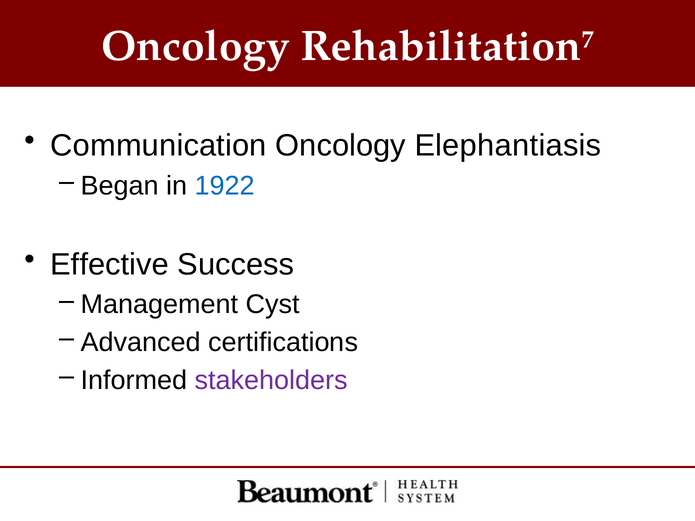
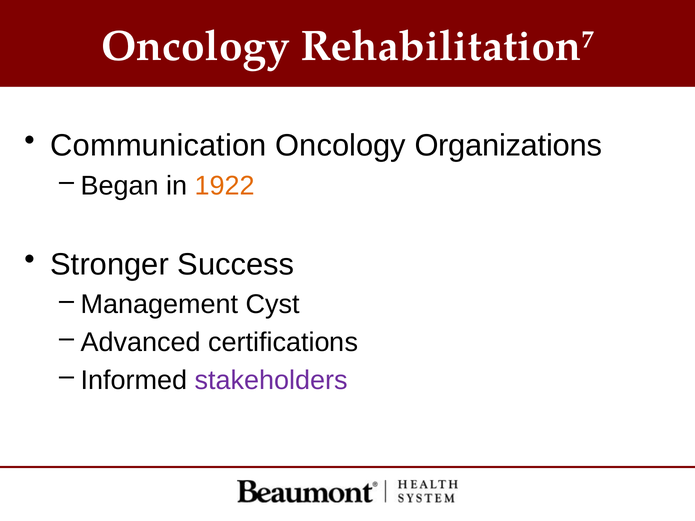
Elephantiasis: Elephantiasis -> Organizations (508, 146)
1922 colour: blue -> orange (225, 186)
Effective: Effective -> Stronger (110, 265)
